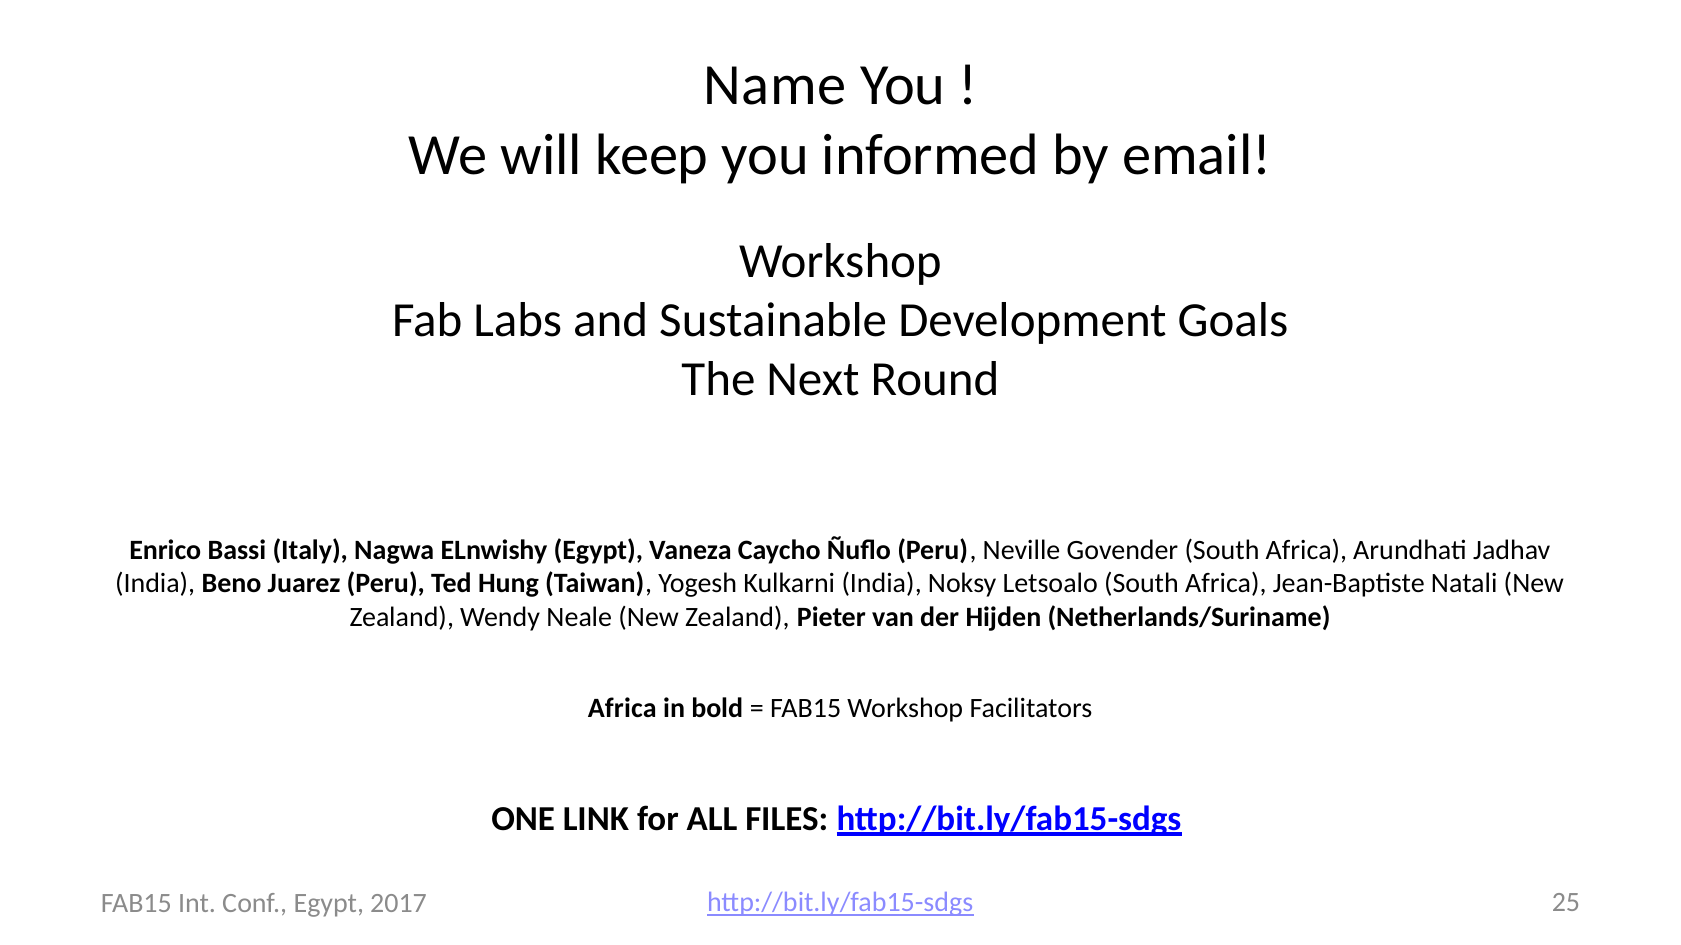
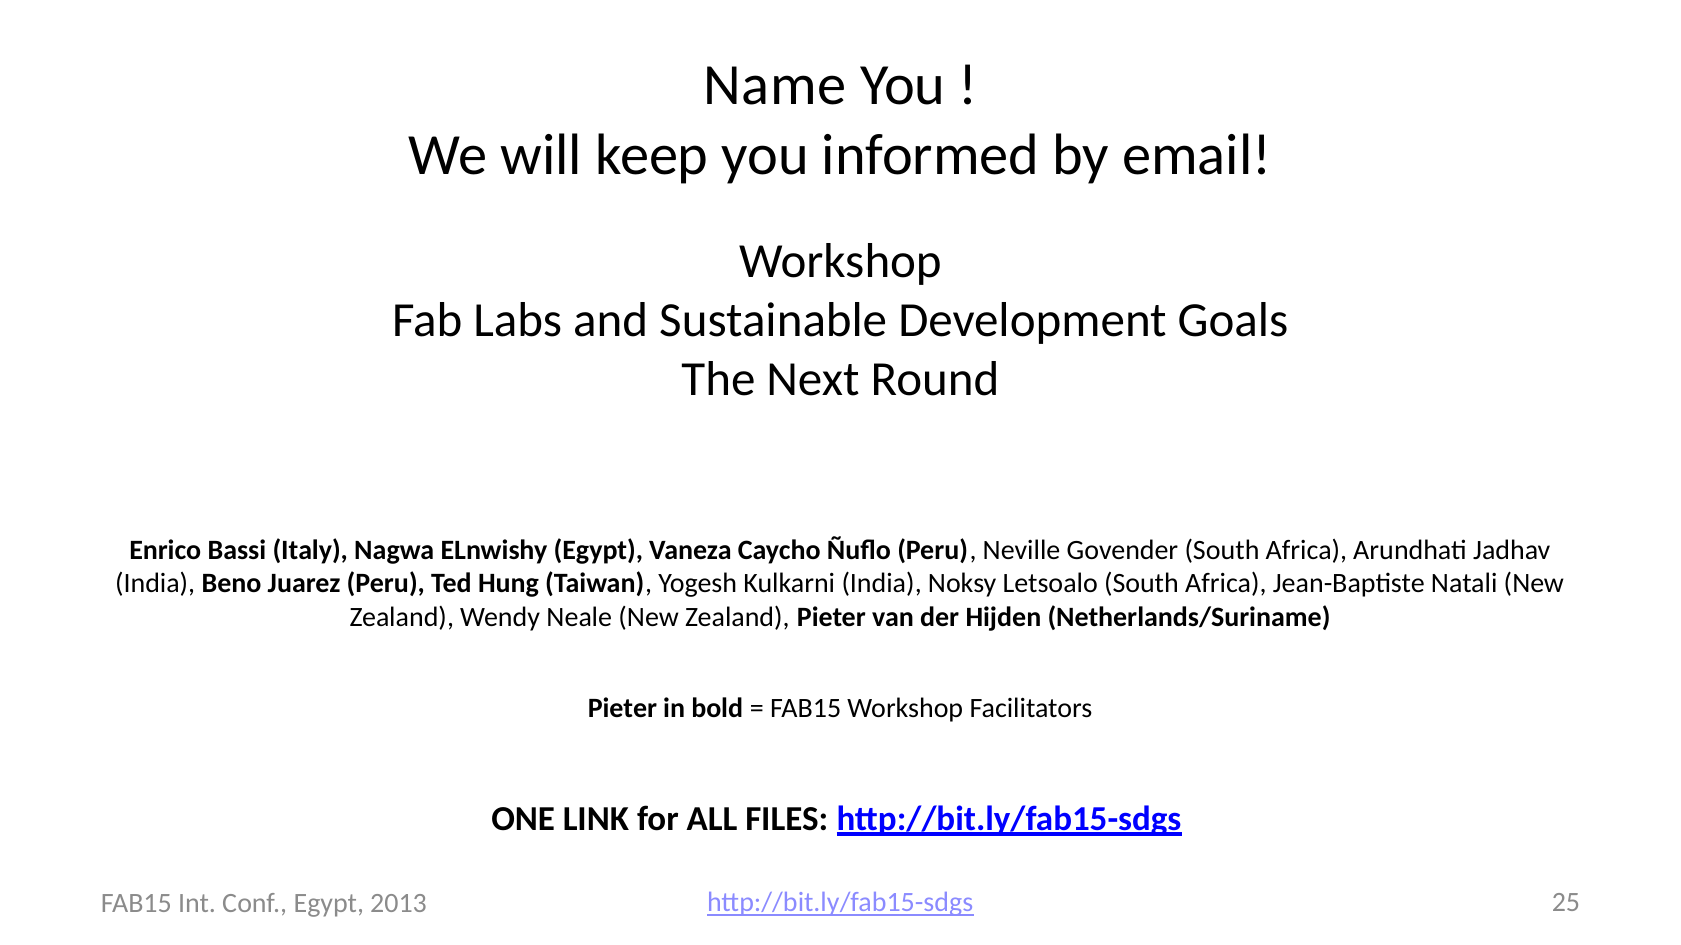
Africa: Africa -> Pieter (622, 709)
2017: 2017 -> 2013 (399, 903)
